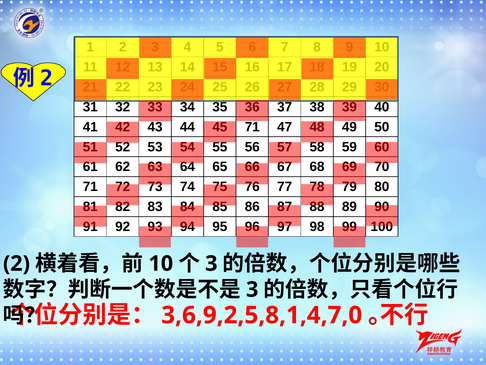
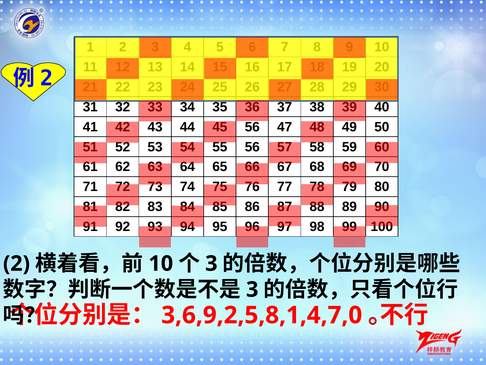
71: 71 -> 56 (252, 127)
